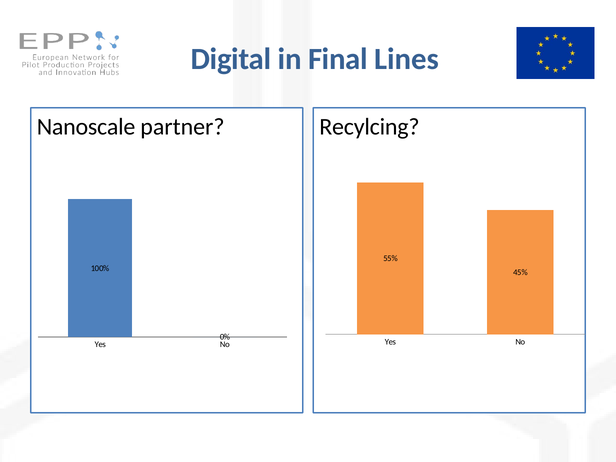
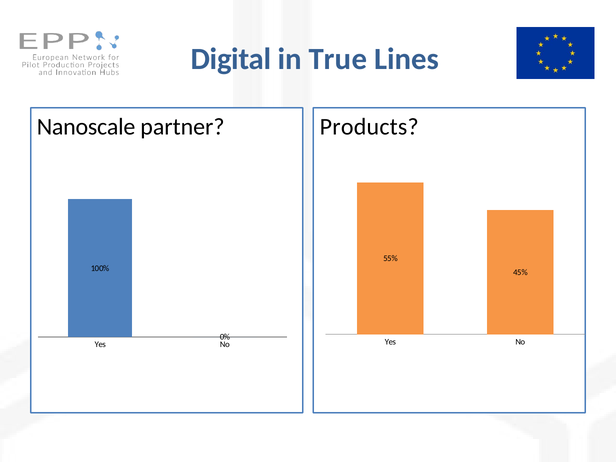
Final: Final -> True (338, 59)
Recylcing: Recylcing -> Products (369, 127)
